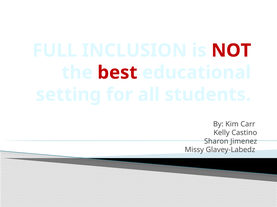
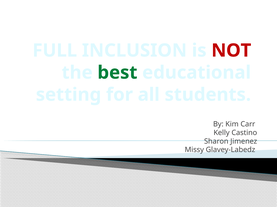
best colour: red -> green (117, 73)
